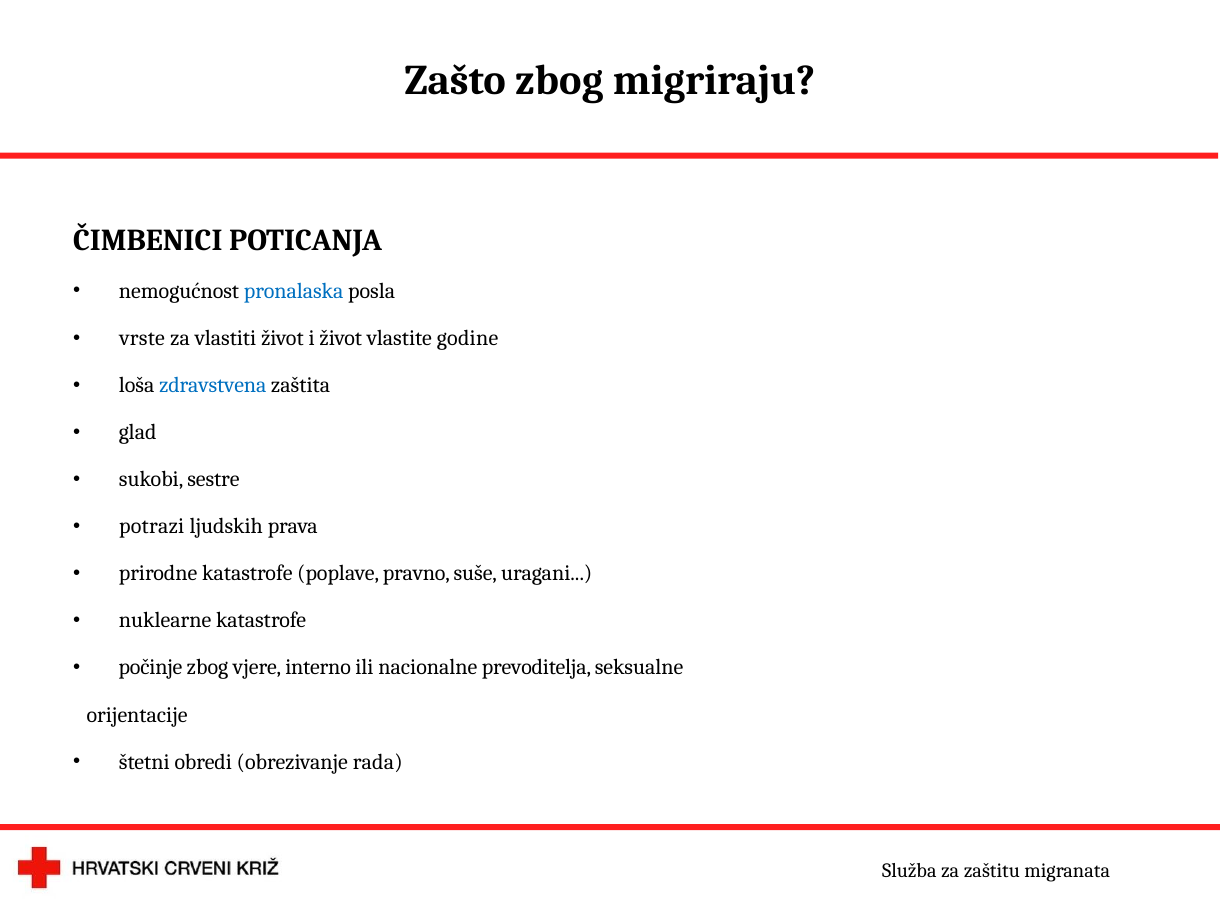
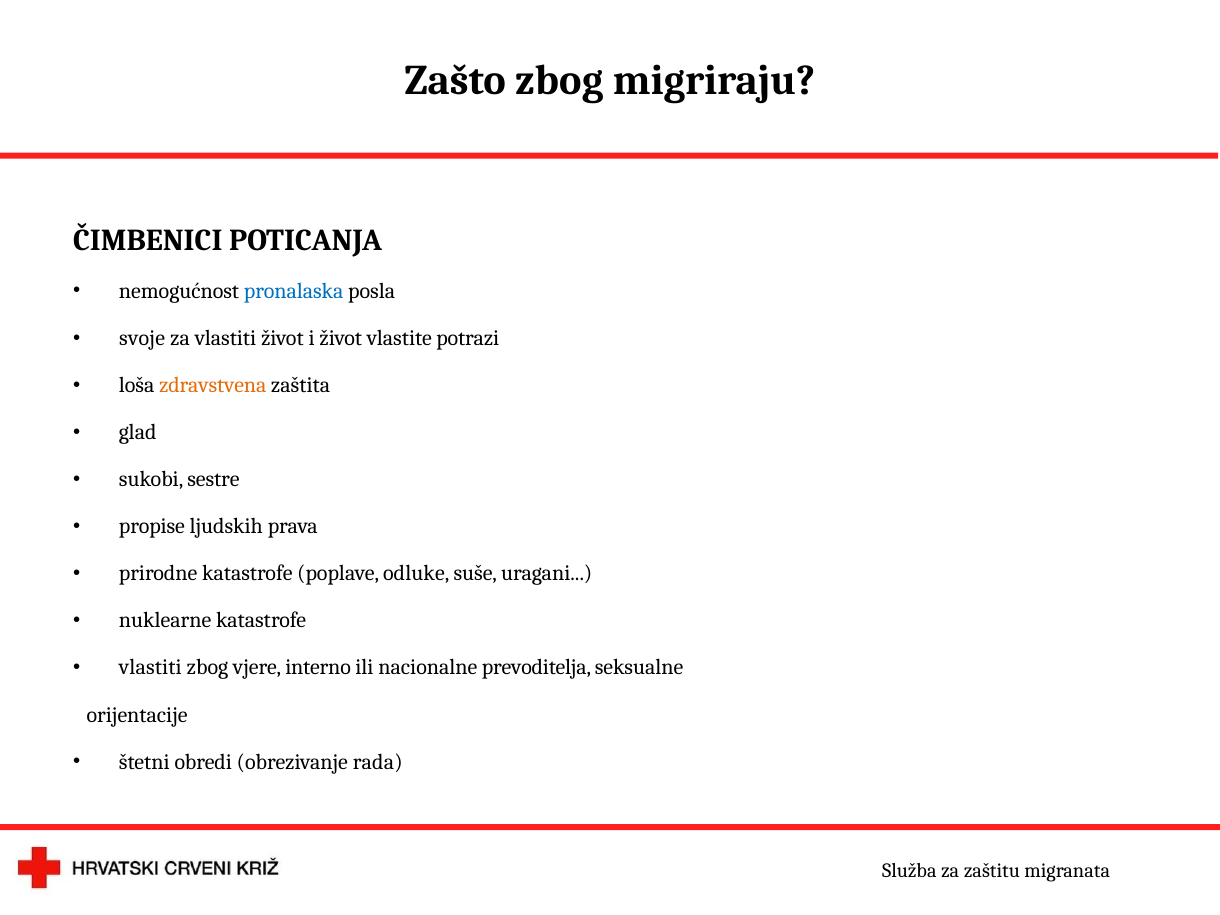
vrste: vrste -> svoje (142, 339)
godine: godine -> potrazi (468, 339)
zdravstvena colour: blue -> orange (213, 386)
potrazi: potrazi -> propise (152, 527)
pravno: pravno -> odluke (416, 574)
počinje: počinje -> vlastiti (150, 668)
